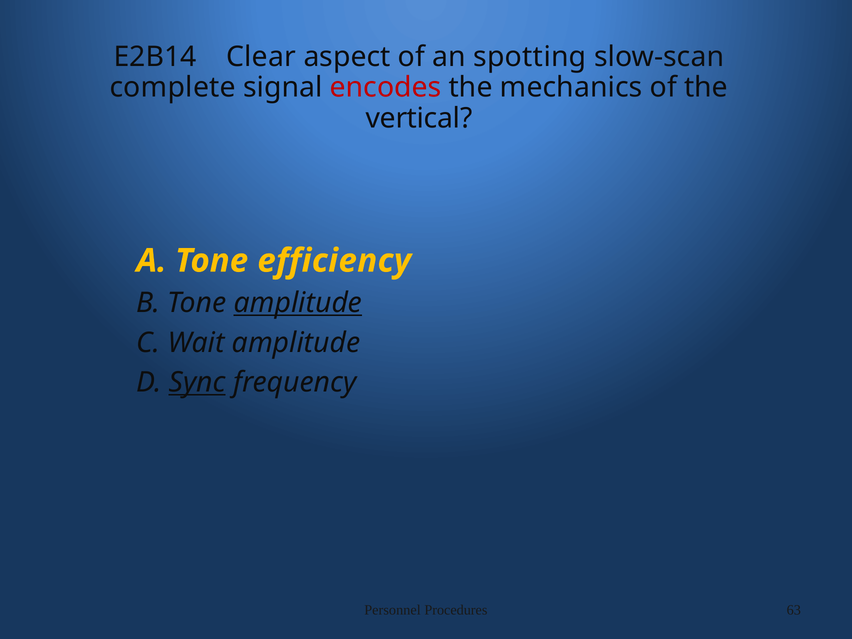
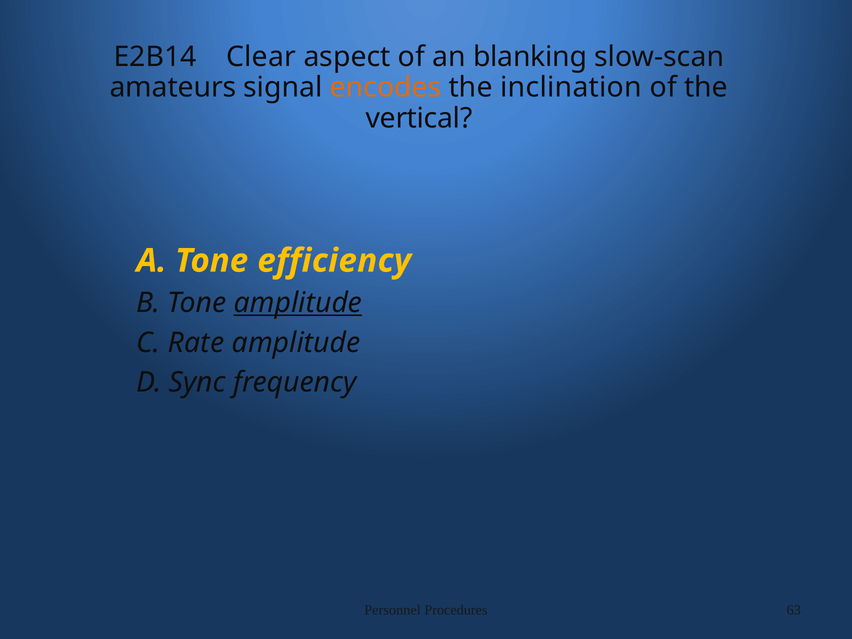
spotting: spotting -> blanking (530, 57)
complete: complete -> amateurs (173, 87)
encodes colour: red -> orange (386, 87)
mechanics: mechanics -> inclination (571, 87)
Wait: Wait -> Rate (196, 343)
Sync underline: present -> none (197, 383)
